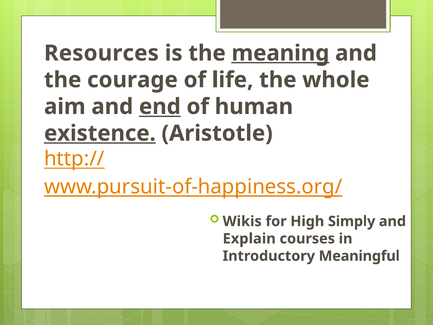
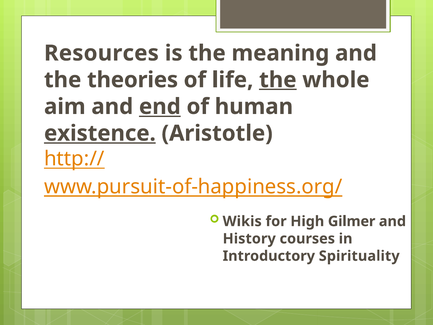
meaning underline: present -> none (280, 53)
courage: courage -> theories (133, 80)
the underline: none -> present (278, 80)
Simply: Simply -> Gilmer (352, 221)
Explain: Explain -> History (249, 239)
Meaningful: Meaningful -> Spirituality (359, 256)
